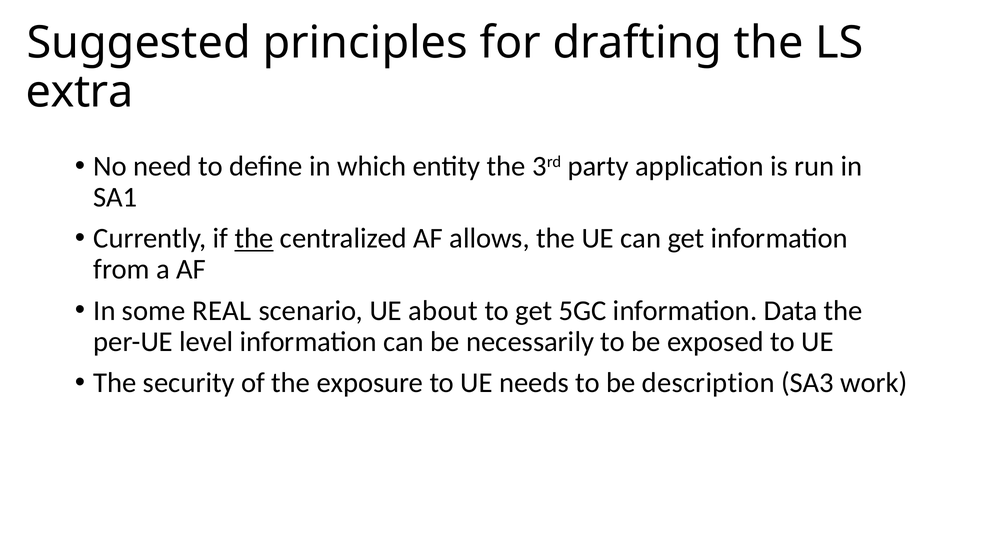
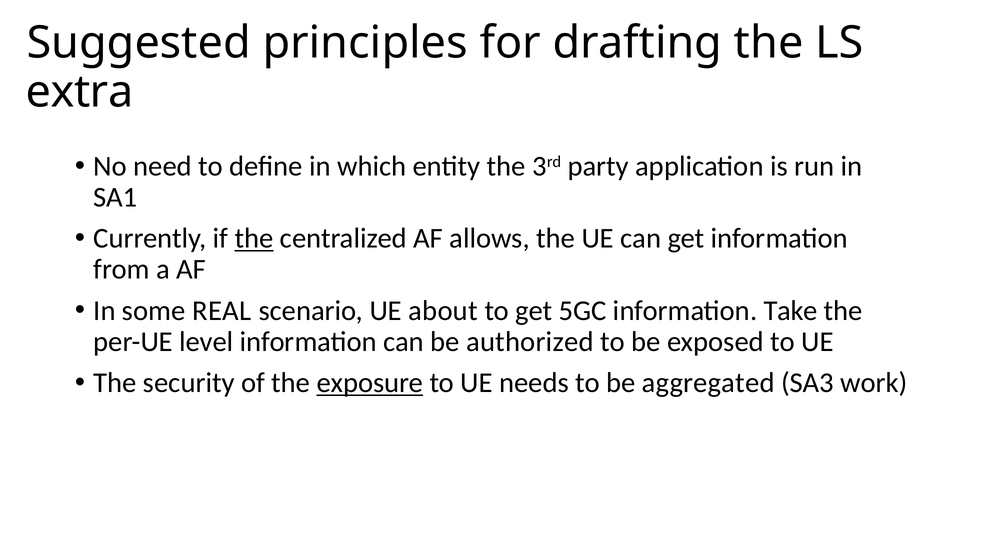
Data: Data -> Take (791, 311)
necessarily: necessarily -> authorized (530, 342)
exposure underline: none -> present (370, 383)
description: description -> aggregated (708, 383)
